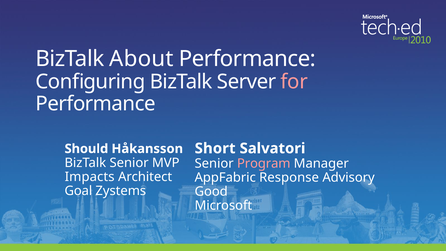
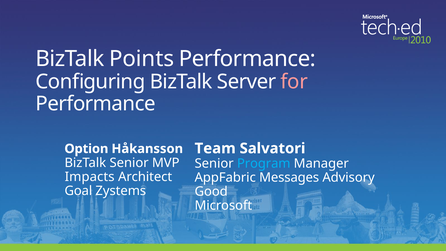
About: About -> Points (142, 59)
Short: Short -> Team (215, 148)
Should: Should -> Option (86, 149)
Program colour: pink -> light blue (264, 163)
Response: Response -> Messages (289, 178)
